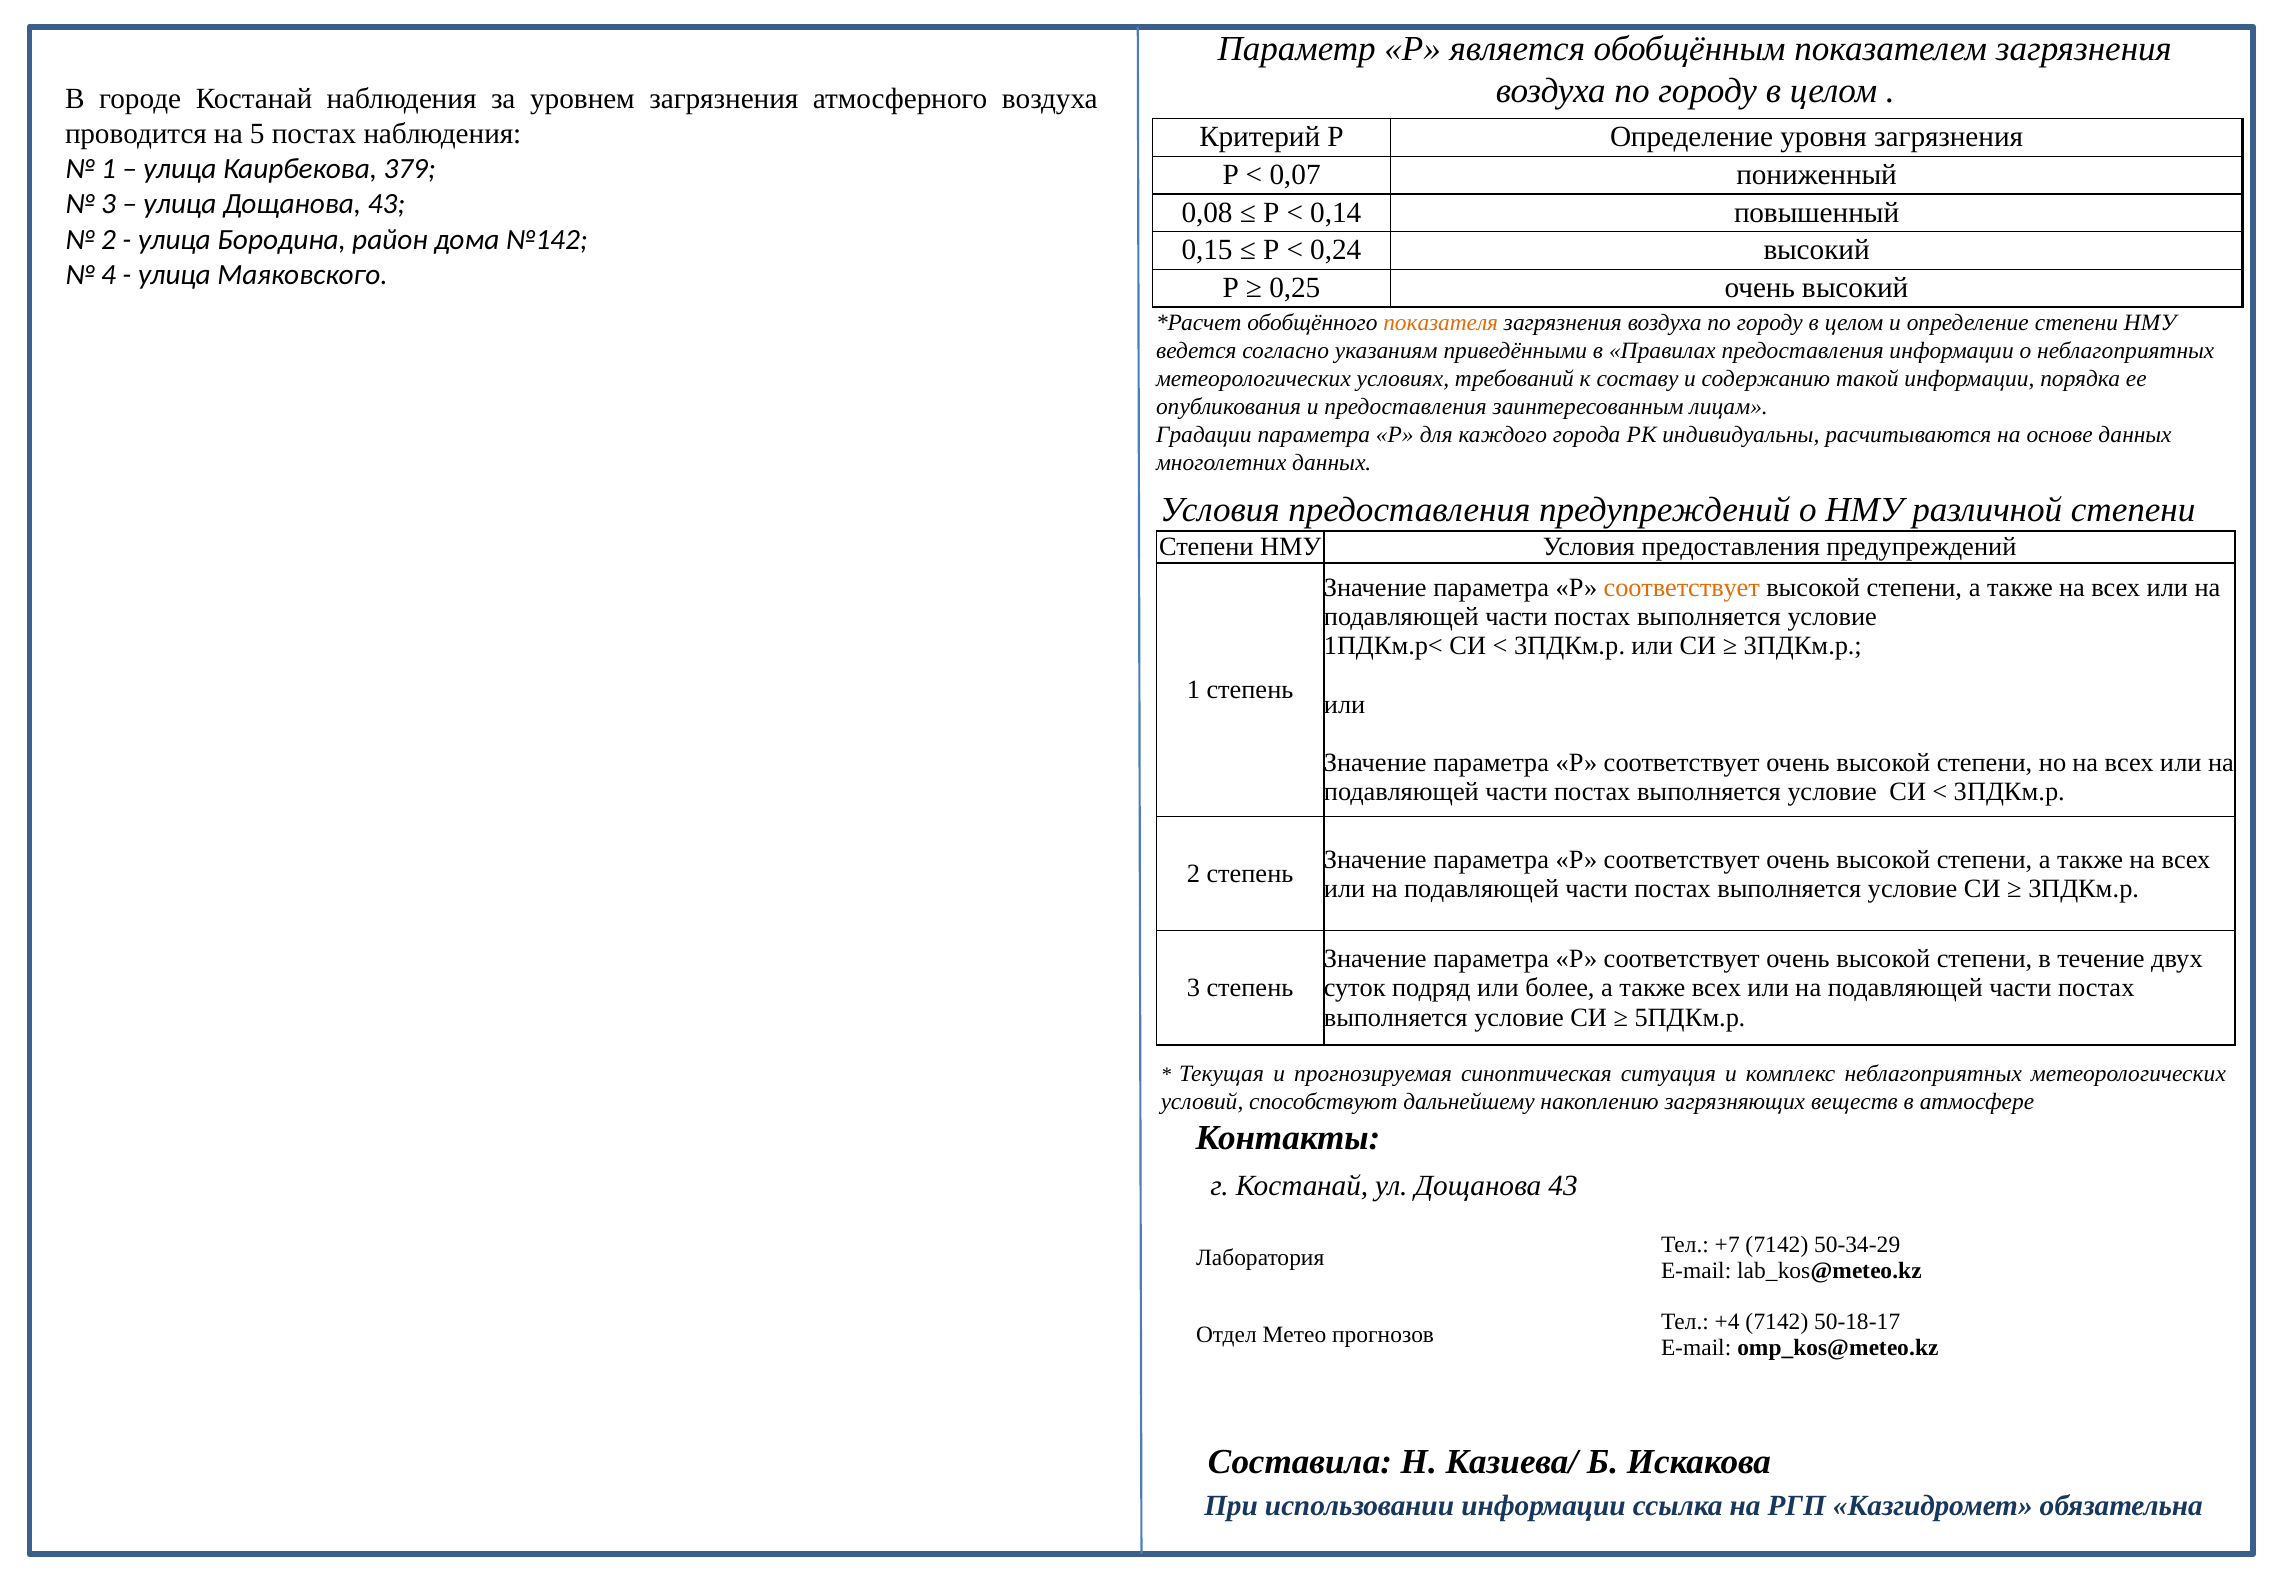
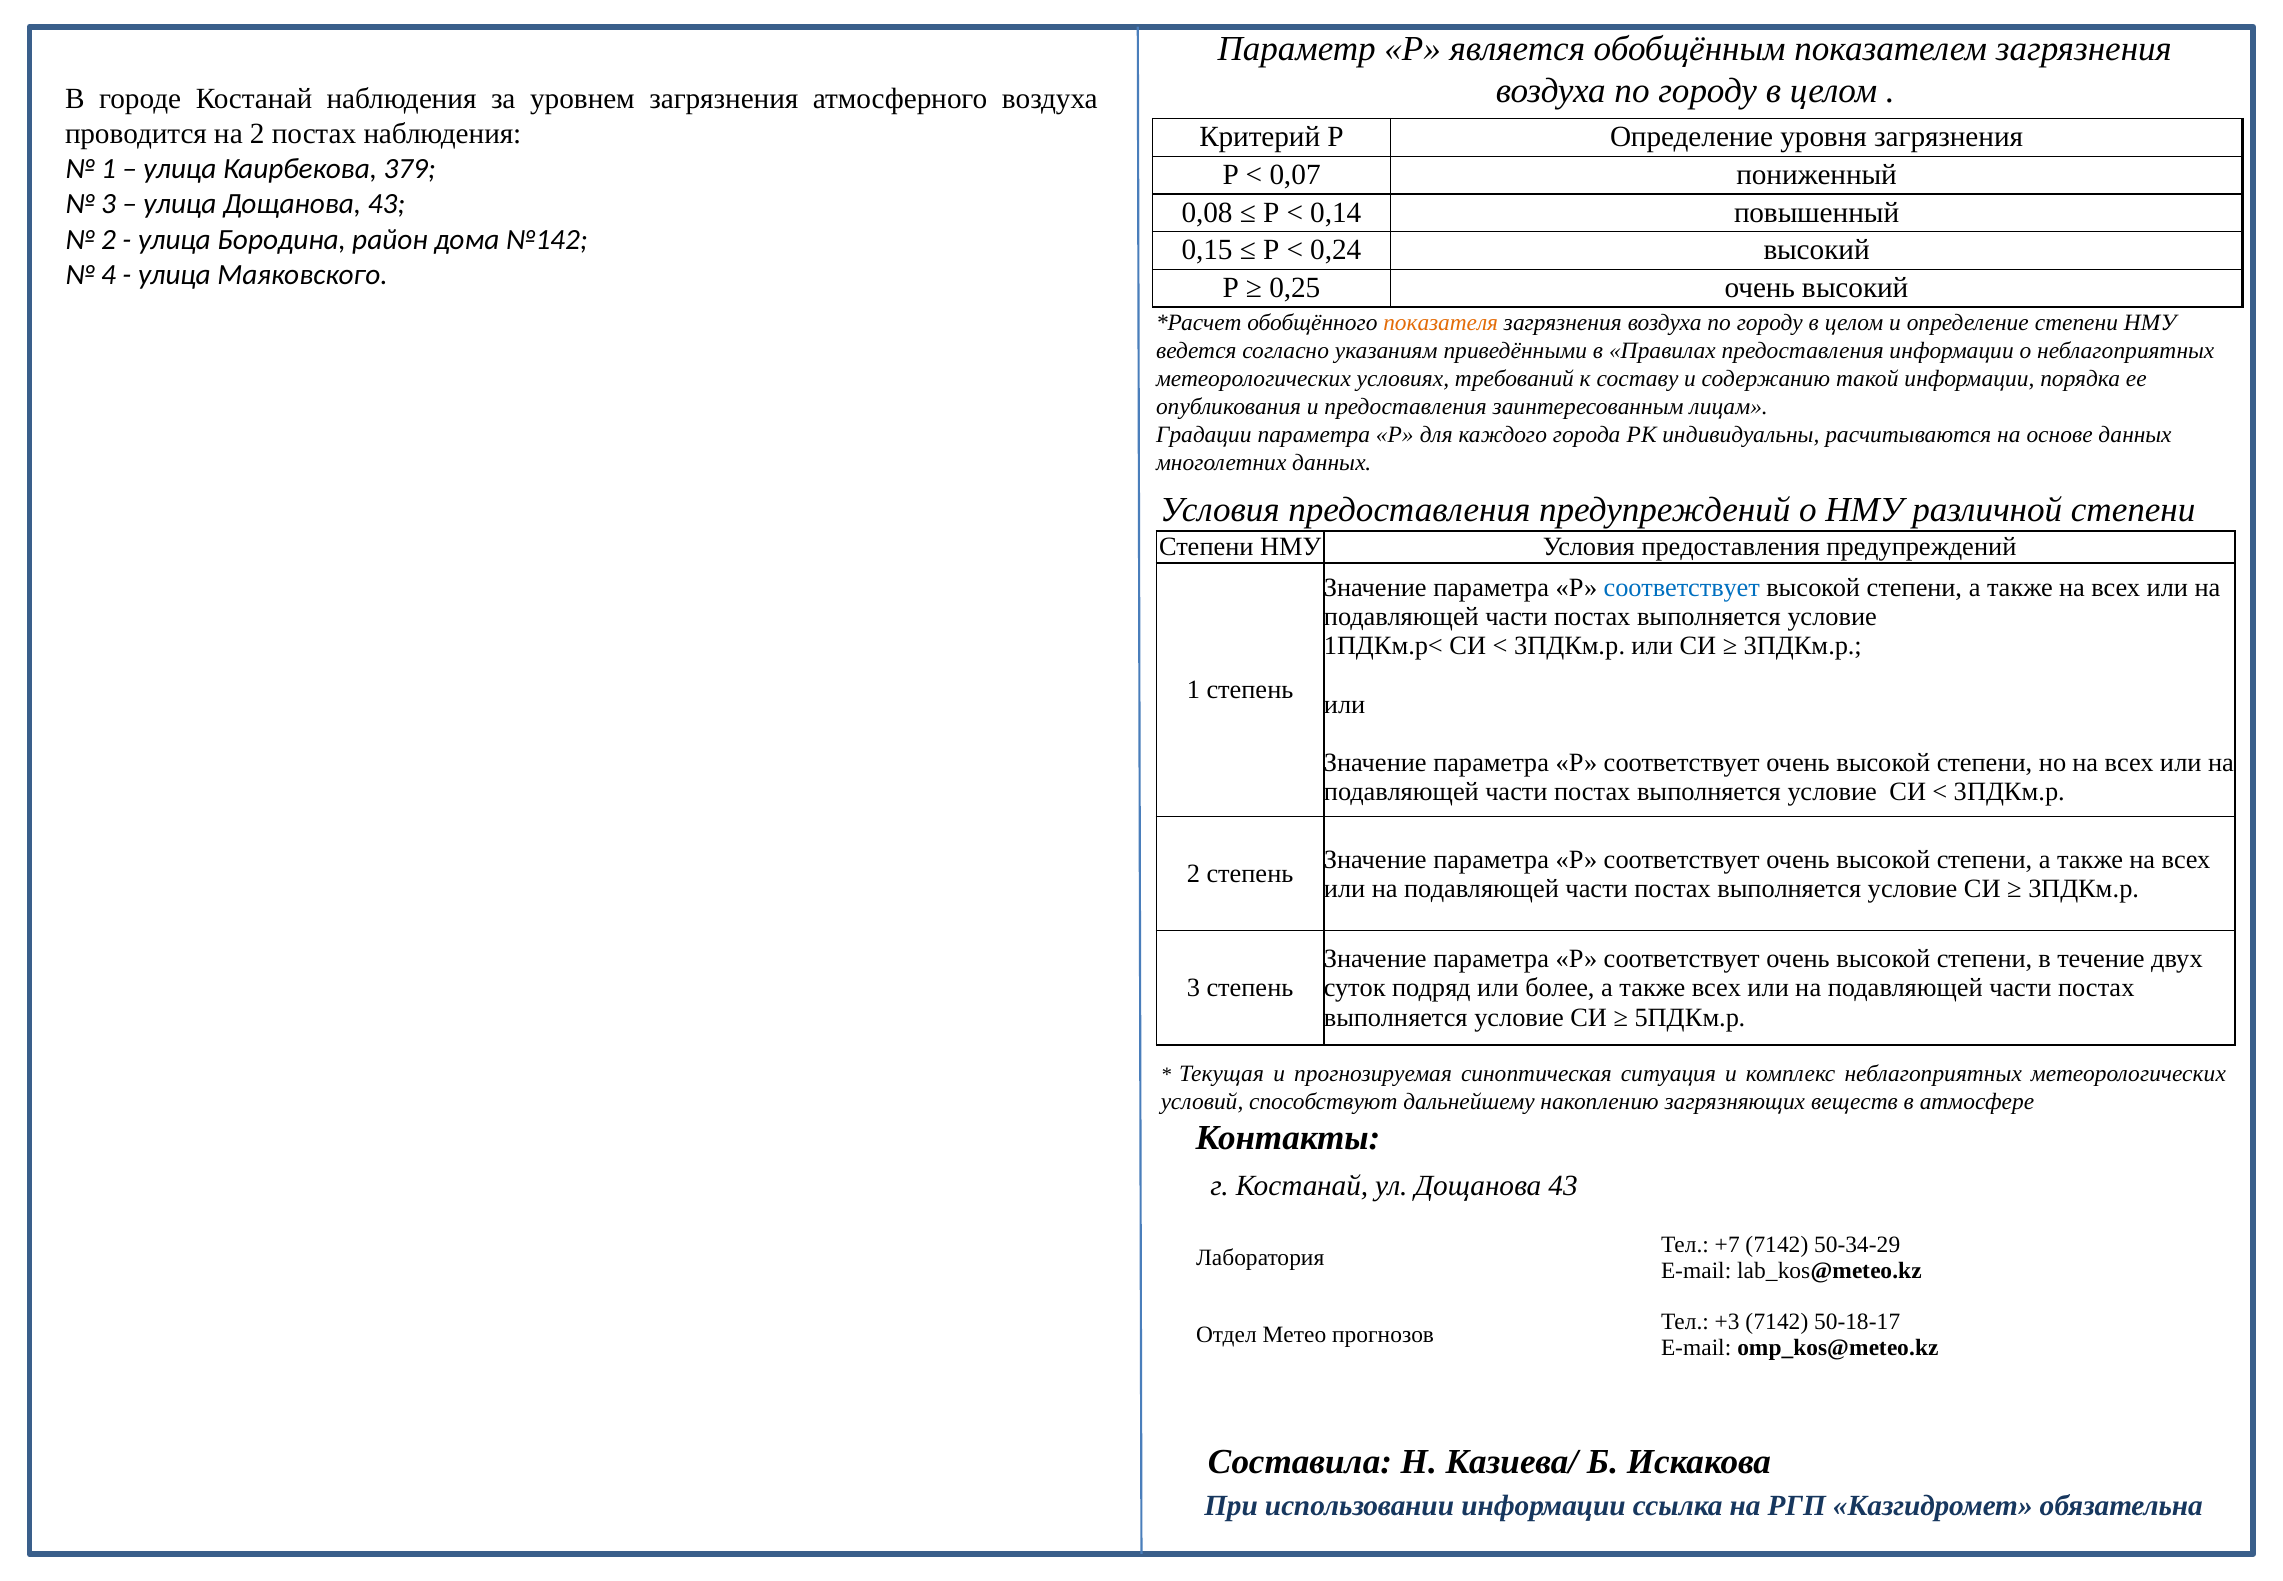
на 5: 5 -> 2 (257, 134)
соответствует colour: orange -> blue (1682, 588)
+4: +4 -> +3 (1727, 1322)
